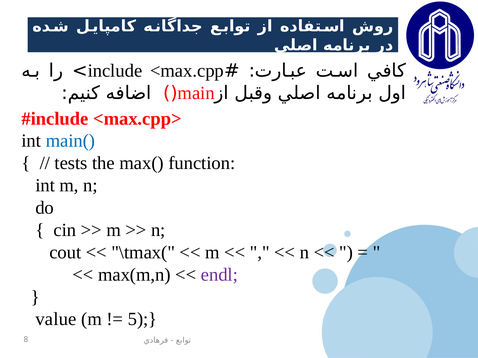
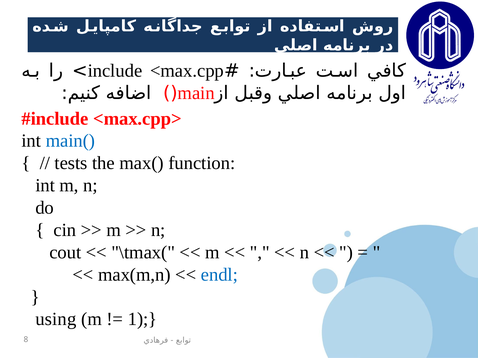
endl colour: purple -> blue (219, 275)
value: value -> using (56, 320)
5: 5 -> 1 (142, 320)
